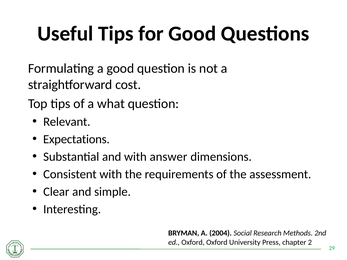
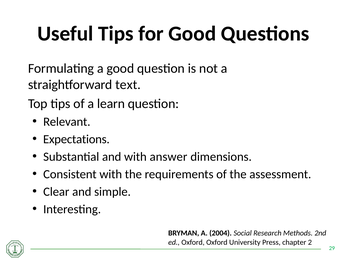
cost: cost -> text (128, 85)
what: what -> learn (111, 104)
